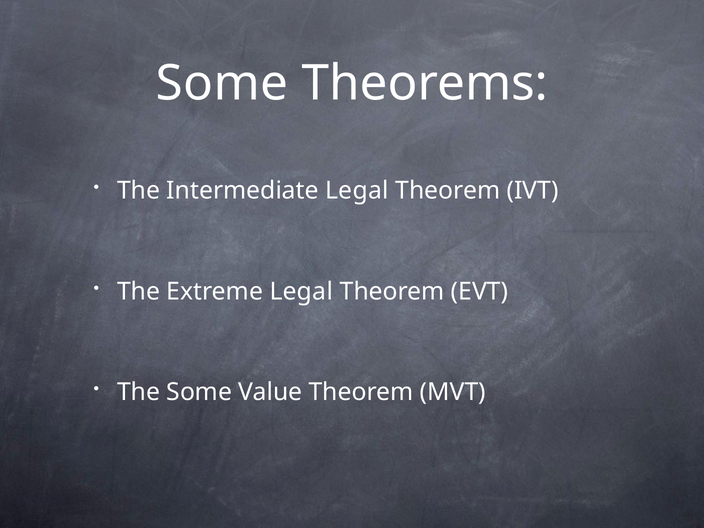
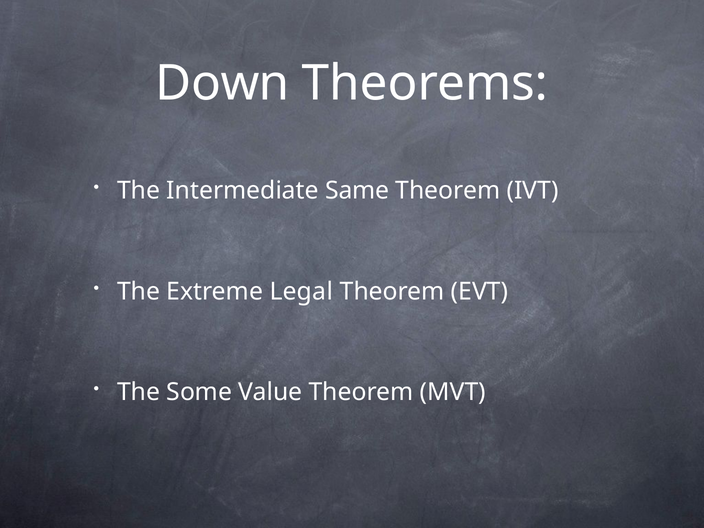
Some: Some -> Down (222, 83)
Intermediate Legal: Legal -> Same (357, 191)
